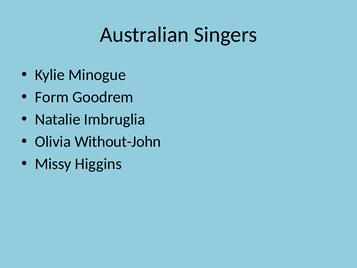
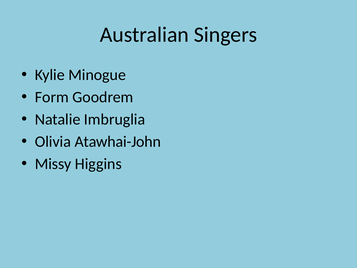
Without-John: Without-John -> Atawhai-John (118, 142)
